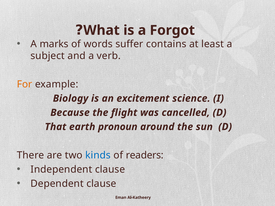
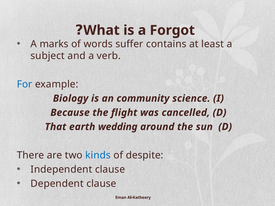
For colour: orange -> blue (25, 84)
excitement: excitement -> community (143, 99)
pronoun: pronoun -> wedding (118, 127)
readers: readers -> despite (145, 155)
